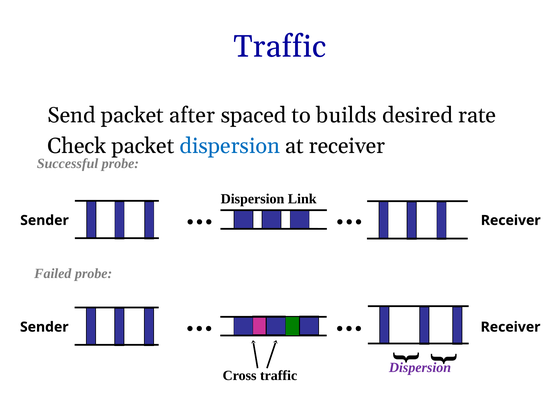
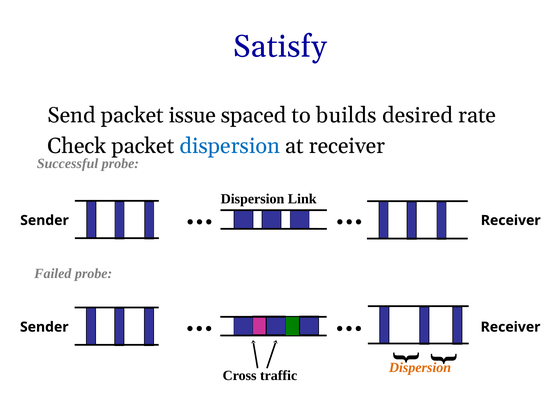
Traffic: Traffic -> Satisfy (280, 47)
after: after -> issue (192, 115)
Dispersion colour: purple -> orange (420, 368)
